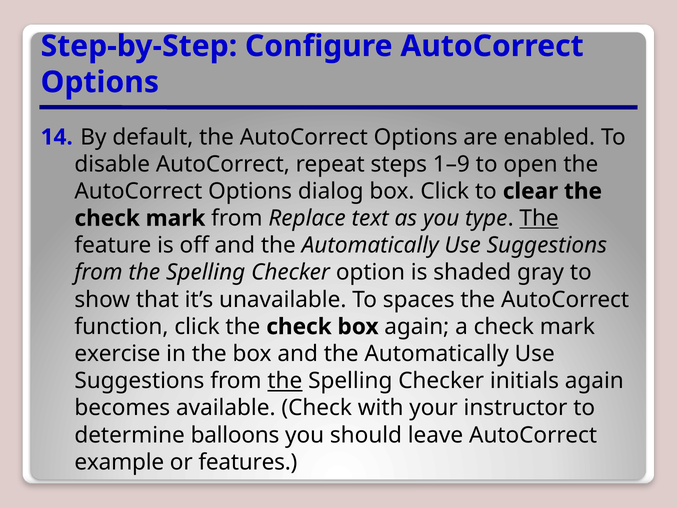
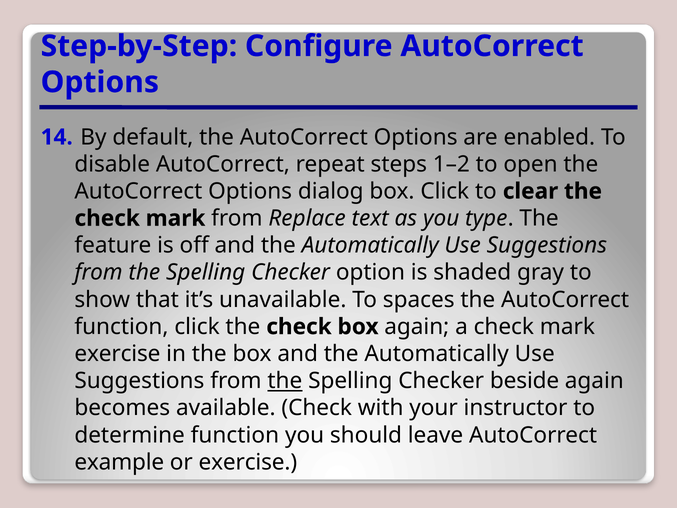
1–9: 1–9 -> 1–2 (451, 164)
The underline: present -> none (539, 218)
initials: initials -> beside (525, 381)
determine balloons: balloons -> function (235, 435)
or features: features -> exercise (248, 462)
